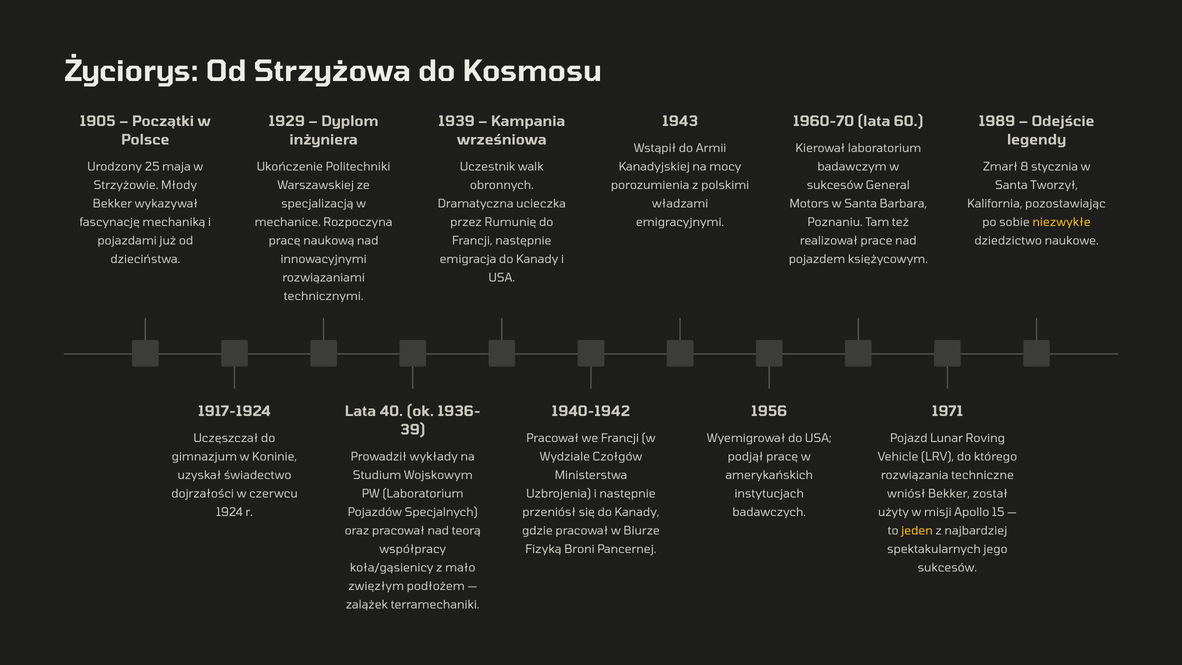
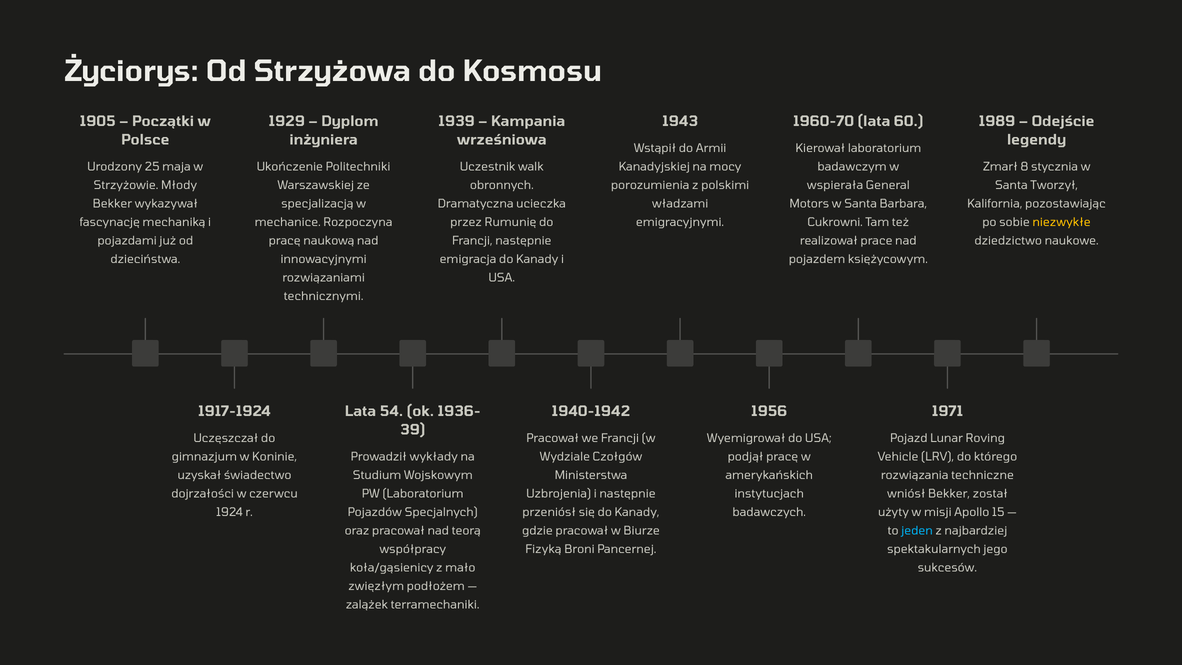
sukcesów: sukcesów -> wspierała (835, 185)
Poznaniu: Poznaniu -> Cukrowni (835, 222)
40: 40 -> 54 (391, 411)
jeden colour: yellow -> light blue (917, 531)
